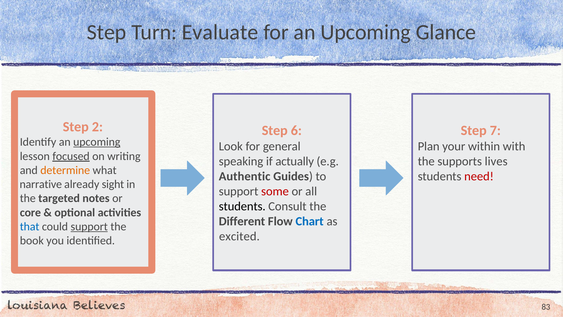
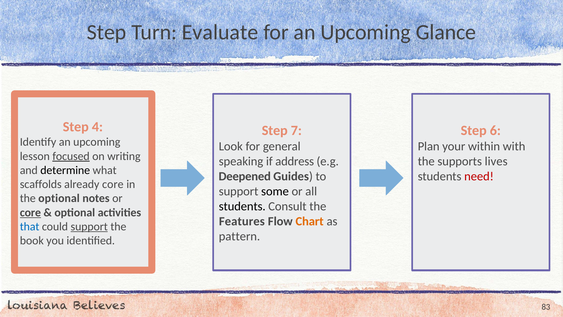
2: 2 -> 4 (97, 127)
6: 6 -> 7 (296, 130)
7: 7 -> 6 (495, 130)
upcoming underline: present -> none (97, 142)
actually: actually -> address (295, 161)
determine colour: orange -> black (65, 170)
Authentic: Authentic -> Deepened (245, 176)
narrative: narrative -> scaffolds (41, 184)
already sight: sight -> core (113, 184)
some colour: red -> black (275, 191)
the targeted: targeted -> optional (59, 198)
core underline: none -> present (30, 212)
Different: Different -> Features (242, 221)
Chart colour: blue -> orange (310, 221)
excited: excited -> pattern (239, 236)
